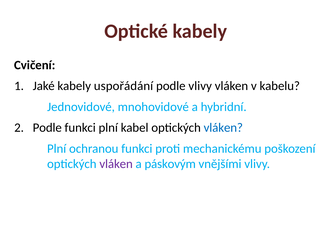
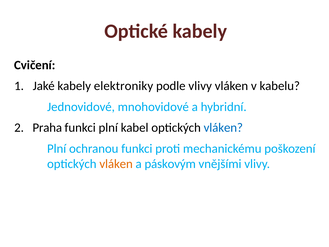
uspořádání: uspořádání -> elektroniky (124, 86)
Podle: Podle -> Praha (47, 128)
vláken colour: purple -> orange (116, 164)
